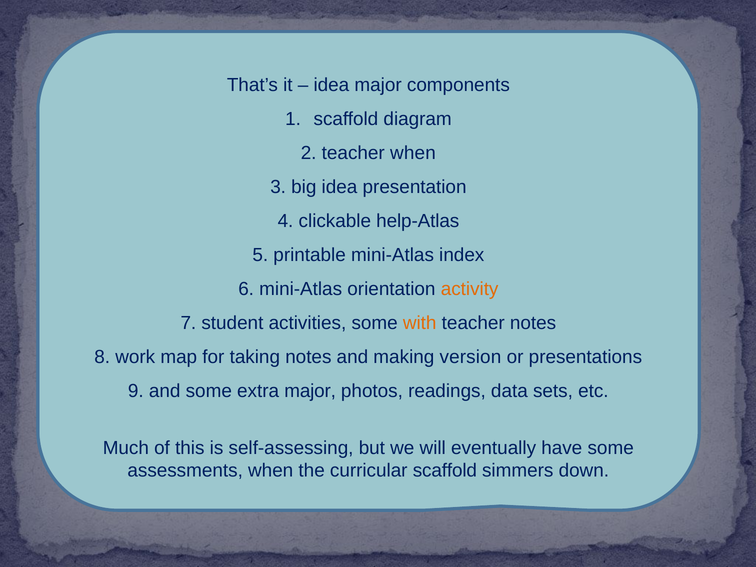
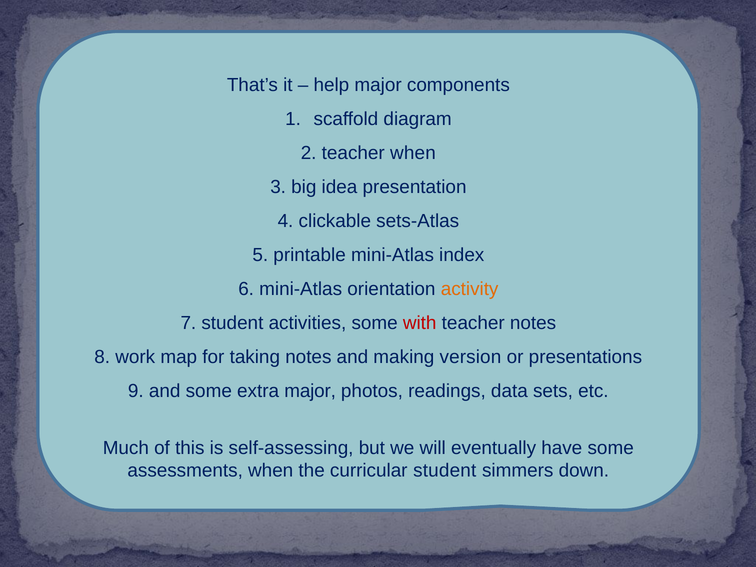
idea: idea -> help (331, 85)
help-Atlas: help-Atlas -> sets-Atlas (418, 221)
with colour: orange -> red (420, 323)
curricular scaffold: scaffold -> student (445, 471)
